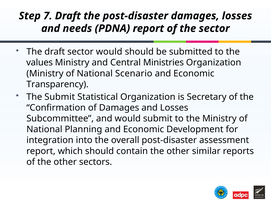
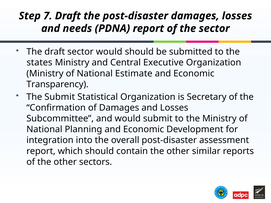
values: values -> states (39, 63)
Ministries: Ministries -> Executive (163, 63)
Scenario: Scenario -> Estimate (134, 74)
